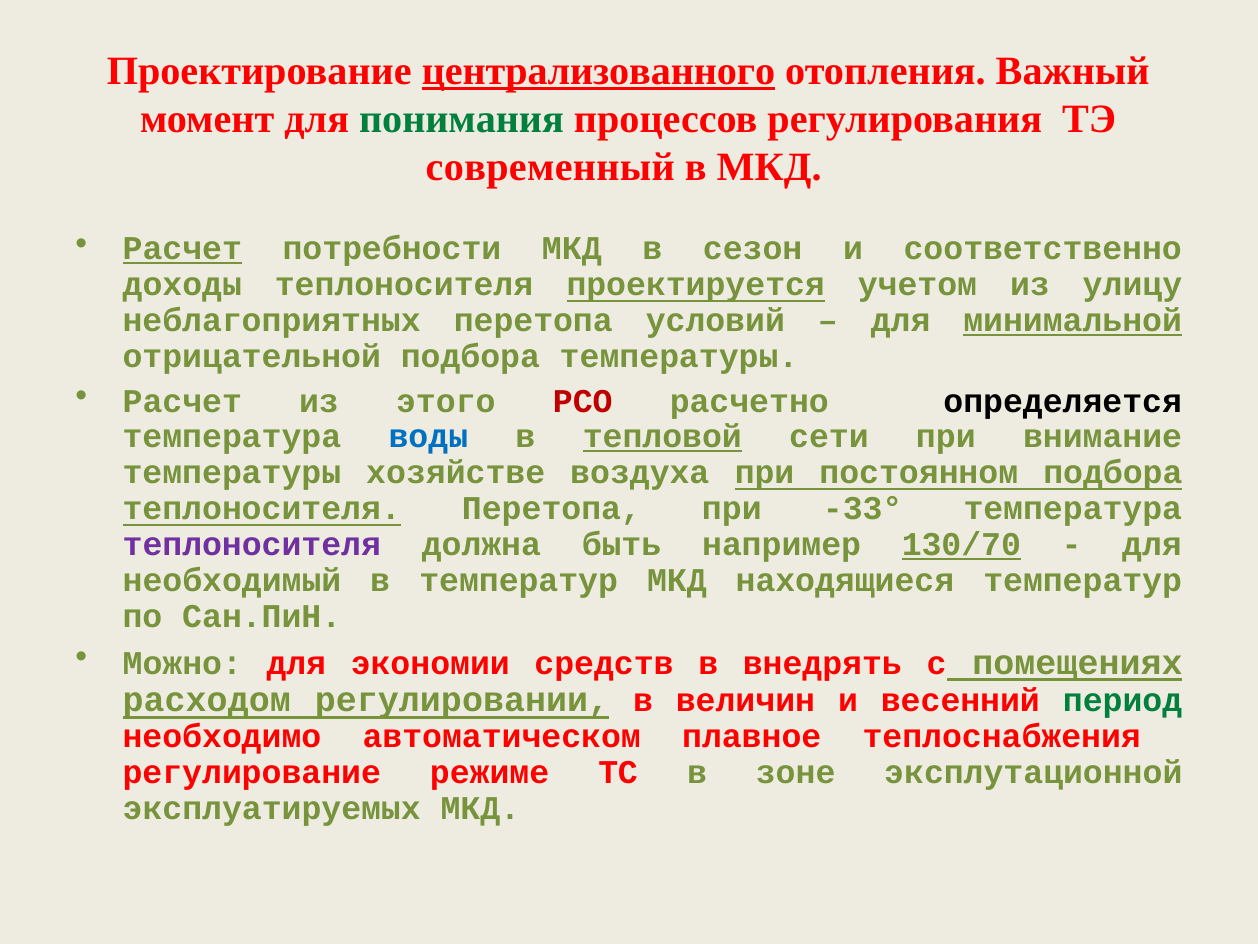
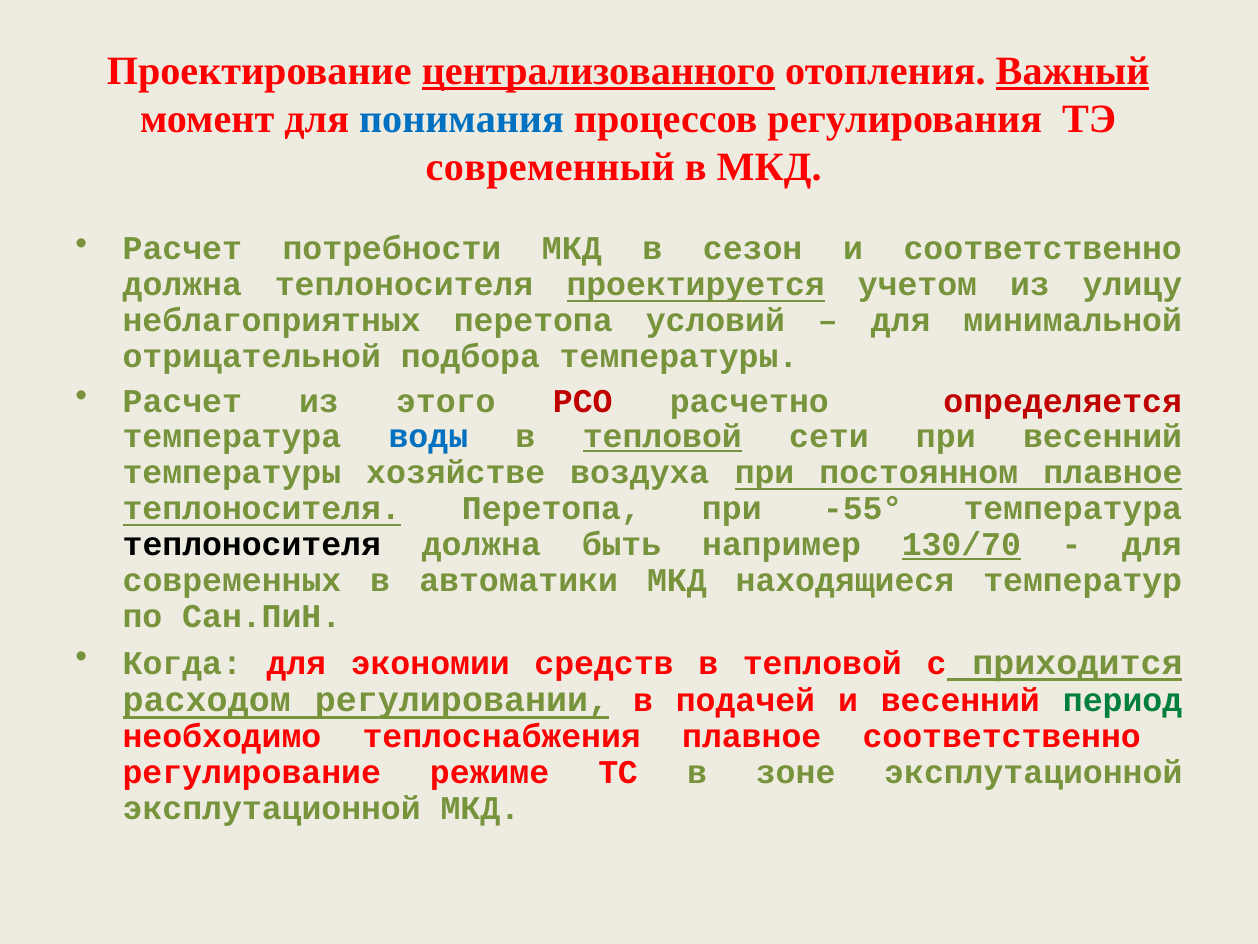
Важный underline: none -> present (1073, 71)
понимания colour: green -> blue (461, 119)
Расчет underline: present -> none (182, 249)
доходы: доходы -> должна (182, 285)
минимальной underline: present -> none (1073, 320)
определяется colour: black -> red (1063, 401)
при внимание: внимание -> весенний (1103, 437)
постоянном подбора: подбора -> плавное (1113, 473)
-33°: -33° -> -55° (863, 508)
теплоносителя colour: purple -> black (252, 544)
необходимый: необходимый -> современных (232, 580)
в температур: температур -> автоматики (519, 580)
Можно: Можно -> Когда (182, 663)
средств в внедрять: внедрять -> тепловой (822, 663)
помещениях: помещениях -> приходится (1077, 662)
величин: величин -> подачей (745, 701)
автоматическом: автоматическом -> теплоснабжения (502, 737)
плавное теплоснабжения: теплоснабжения -> соответственно (1002, 737)
эксплуатируемых: эксплуатируемых -> эксплутационной (272, 808)
